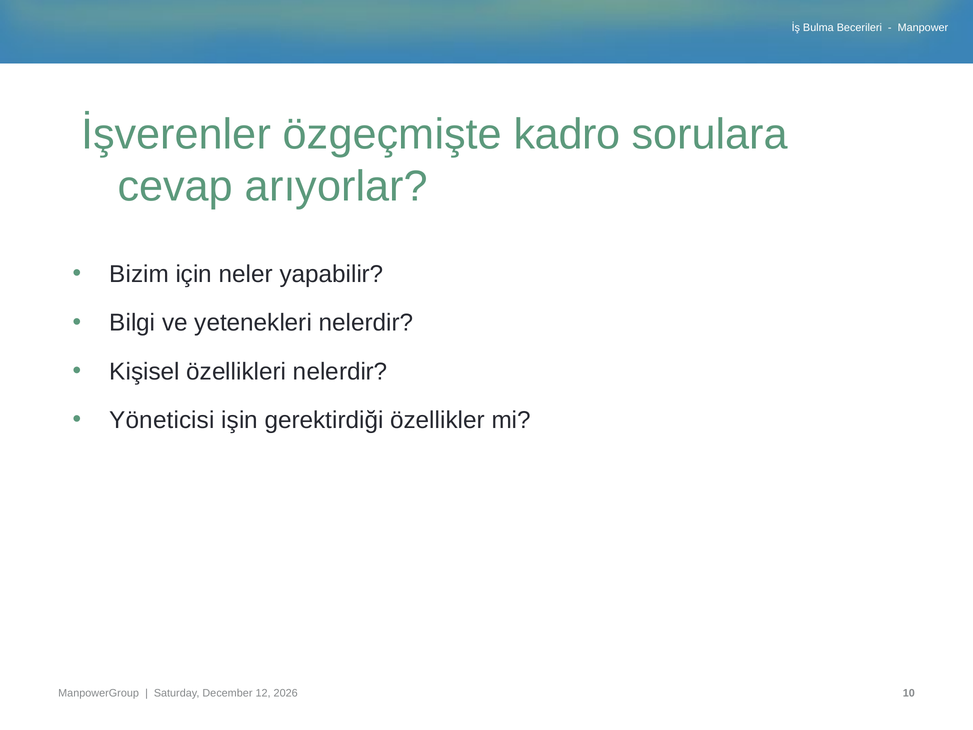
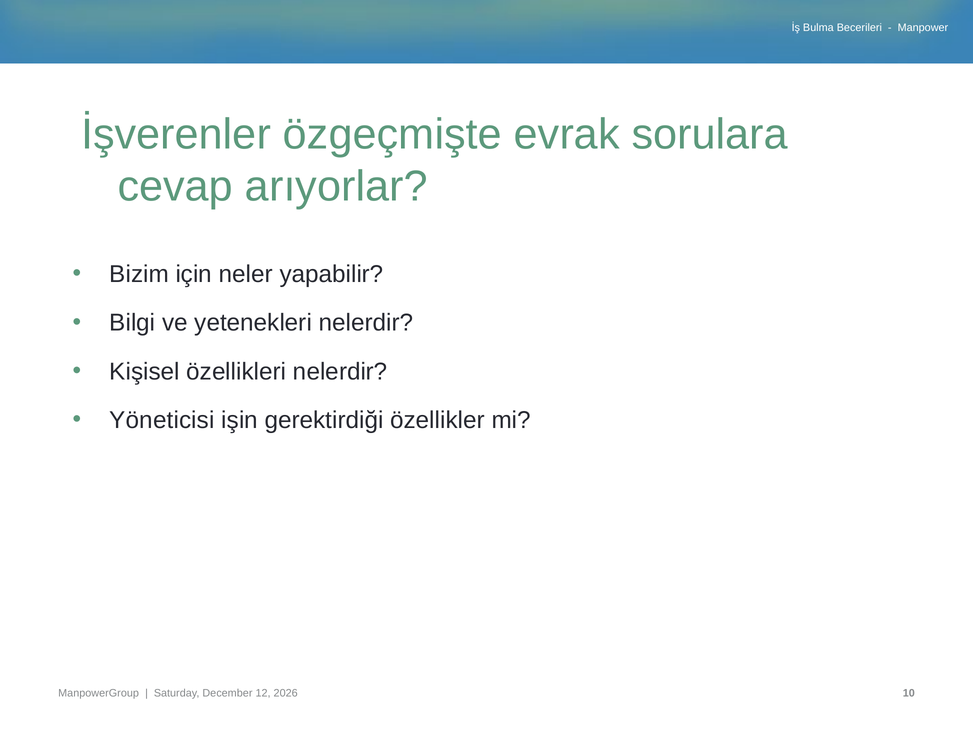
kadro: kadro -> evrak (567, 134)
